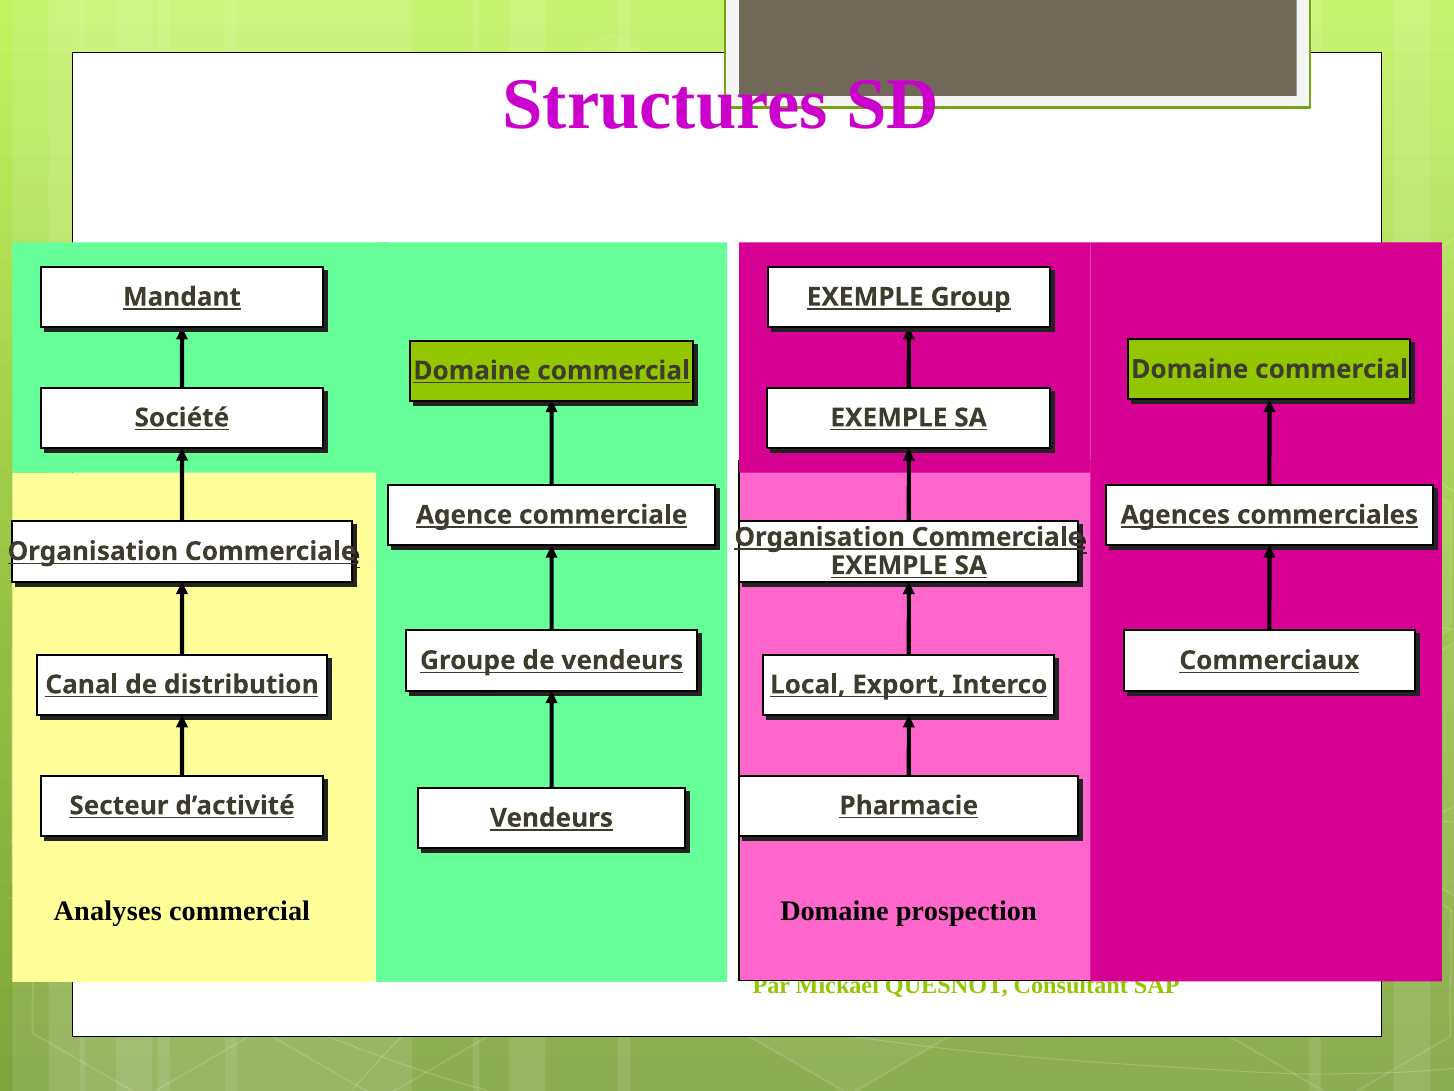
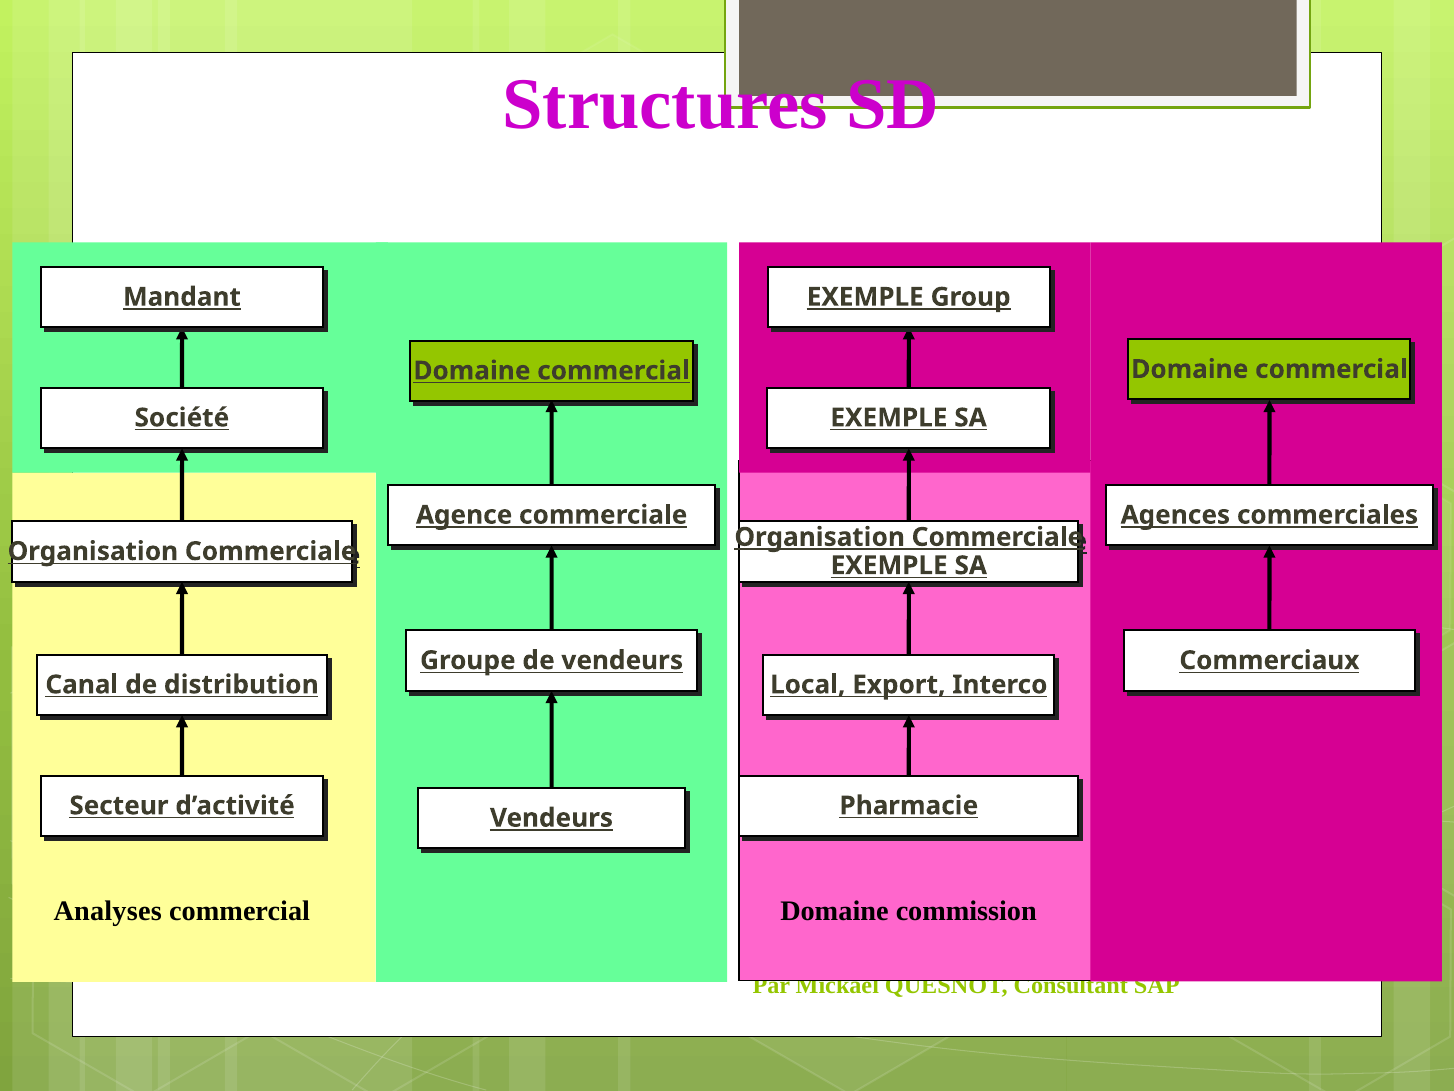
prospection: prospection -> commission (966, 911)
